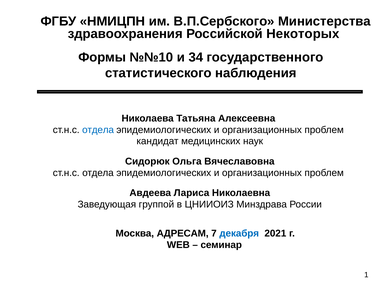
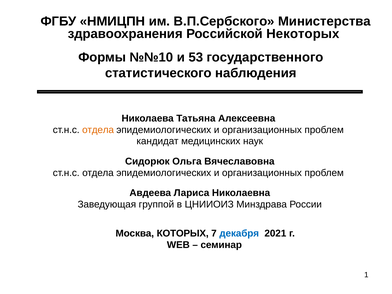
34: 34 -> 53 (196, 57)
отдела colour: blue -> orange (98, 130)
АДРЕСАМ: АДРЕСАМ -> КОТОРЫХ (183, 233)
